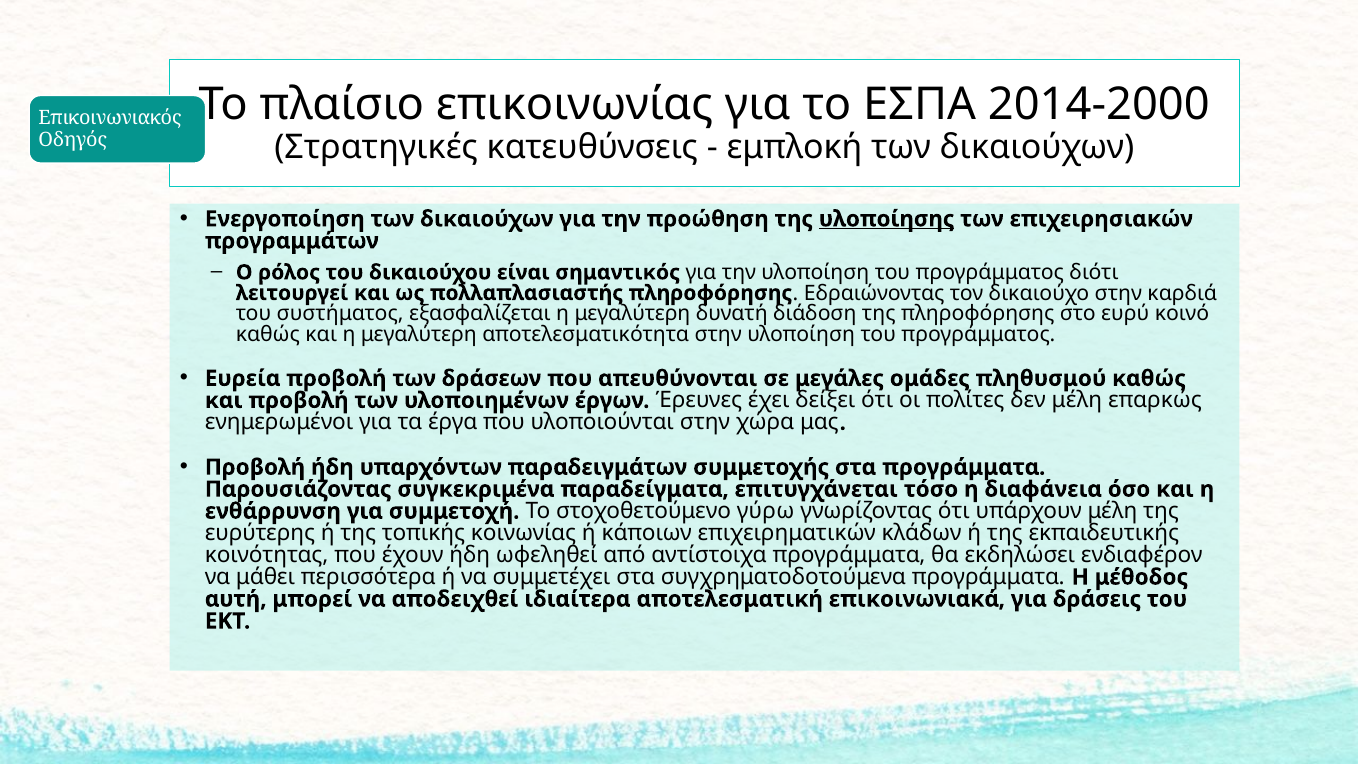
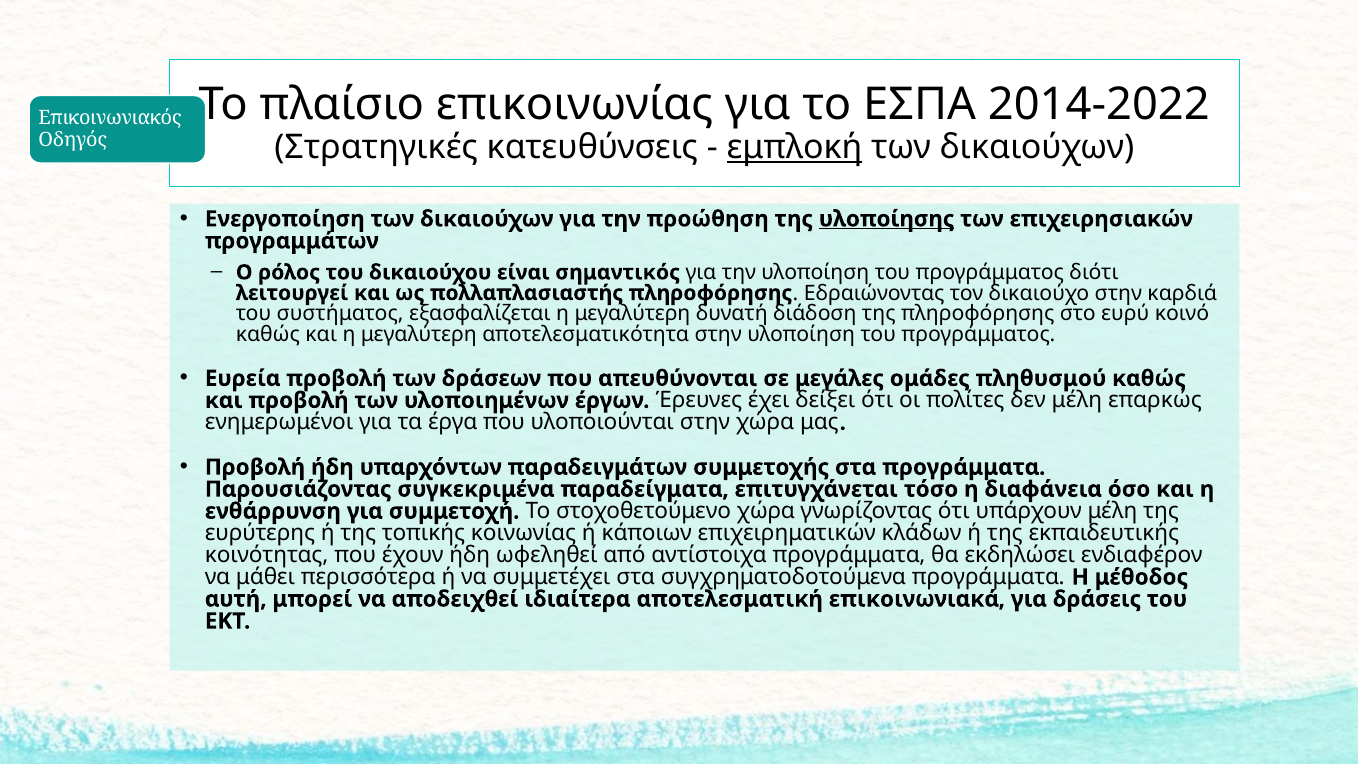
2014-2000: 2014-2000 -> 2014-2022 (1099, 105)
εμπλοκή underline: none -> present (794, 147)
στοχοθετούμενο γύρω: γύρω -> χώρα (766, 511)
